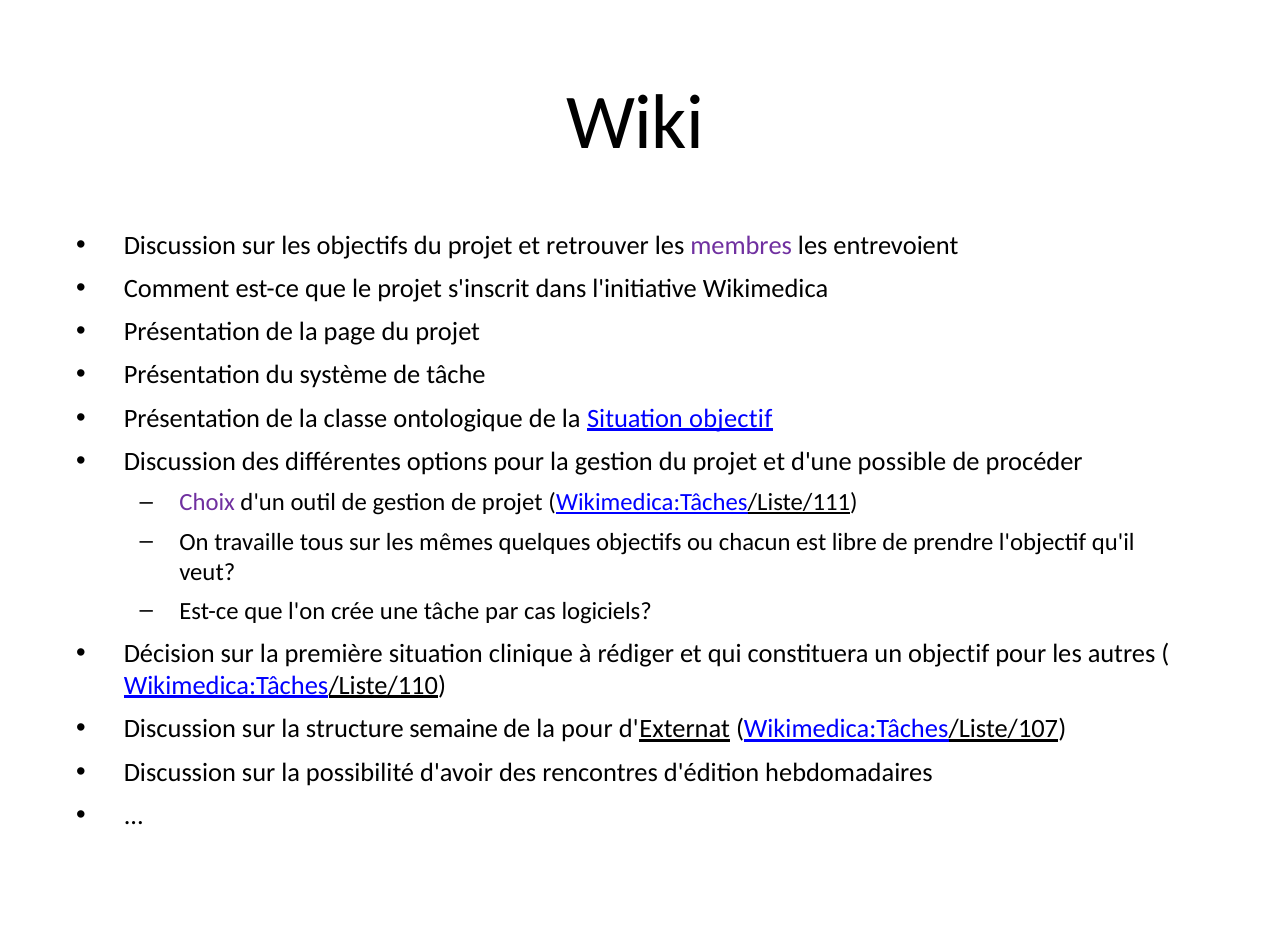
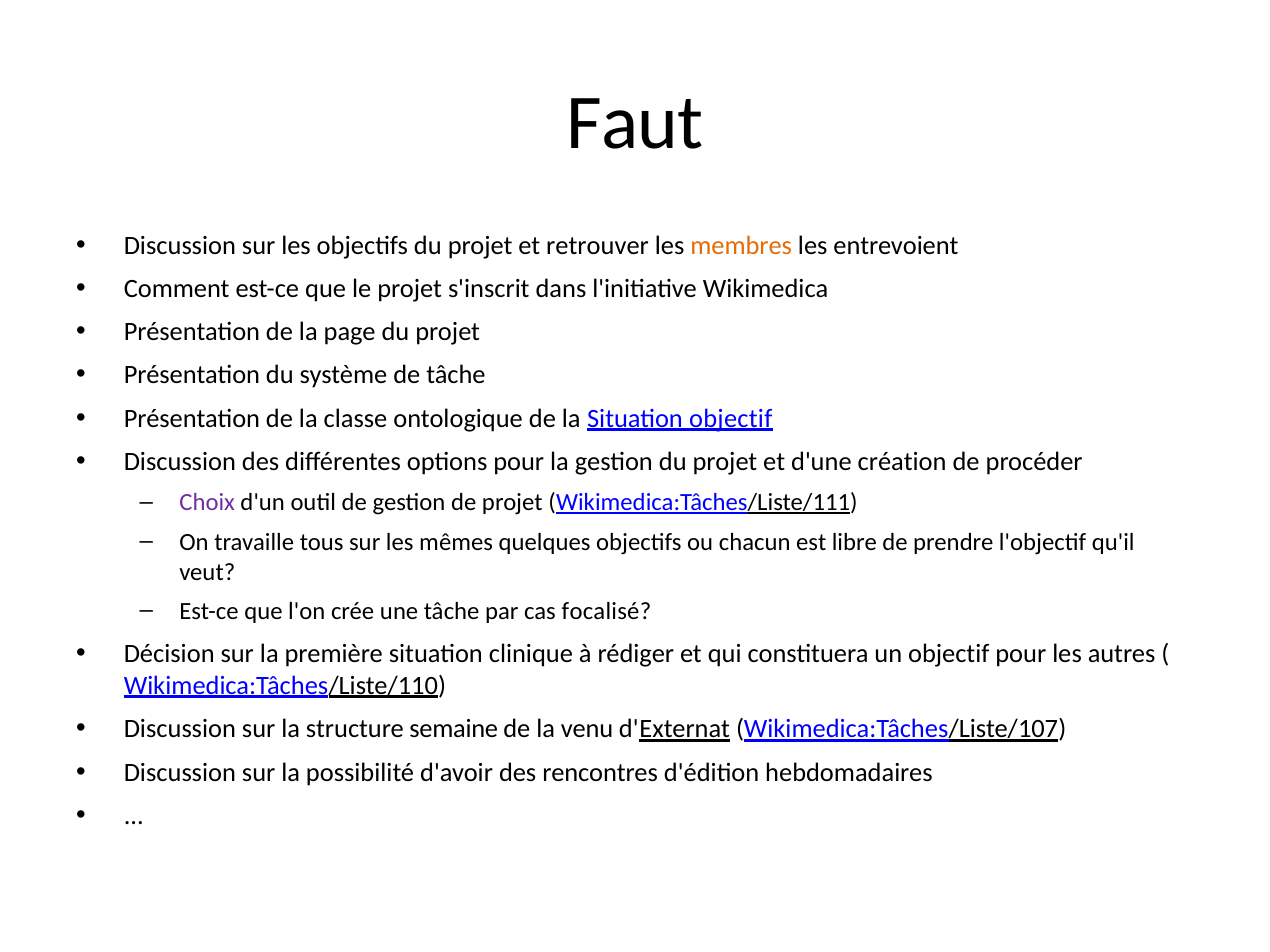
Wiki: Wiki -> Faut (635, 123)
membres colour: purple -> orange (741, 246)
possible: possible -> création (902, 462)
logiciels: logiciels -> focalisé (606, 612)
la pour: pour -> venu (587, 729)
